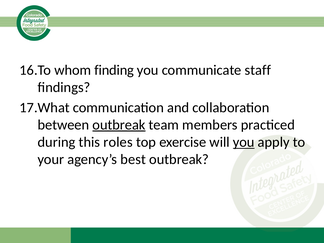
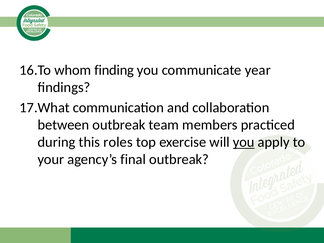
staff: staff -> year (258, 70)
outbreak underline: present -> none (119, 125)
best: best -> final (133, 159)
